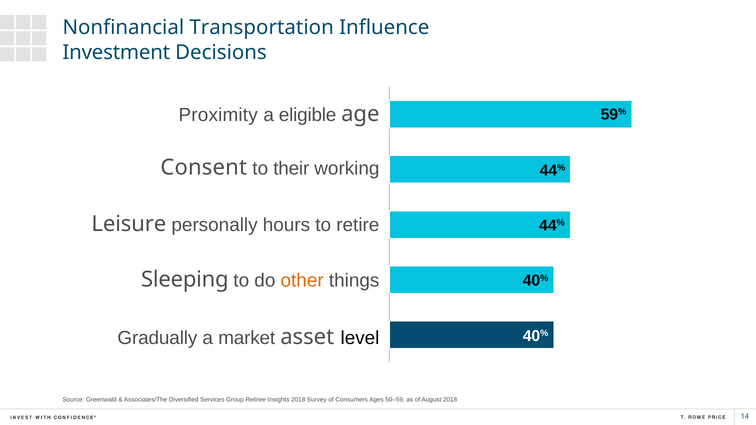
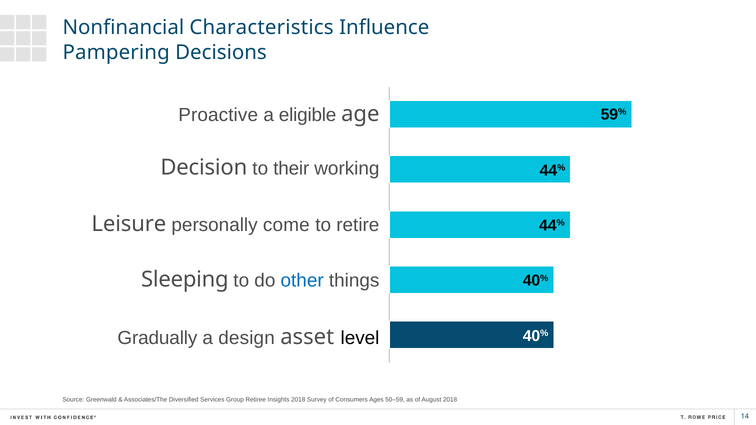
Transportation: Transportation -> Characteristics (262, 28)
Investment: Investment -> Pampering (116, 52)
Proximity: Proximity -> Proactive (218, 115)
Consent: Consent -> Decision (204, 168)
hours: hours -> come (286, 225)
other colour: orange -> blue (302, 281)
market: market -> design (247, 338)
